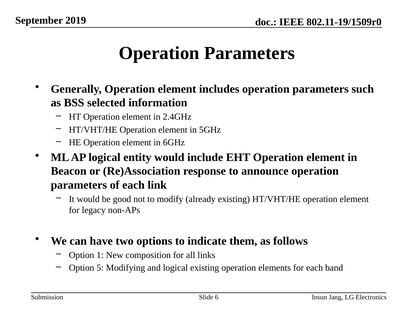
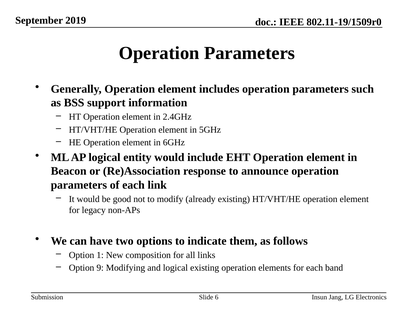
selected: selected -> support (106, 103)
5: 5 -> 9 (100, 268)
